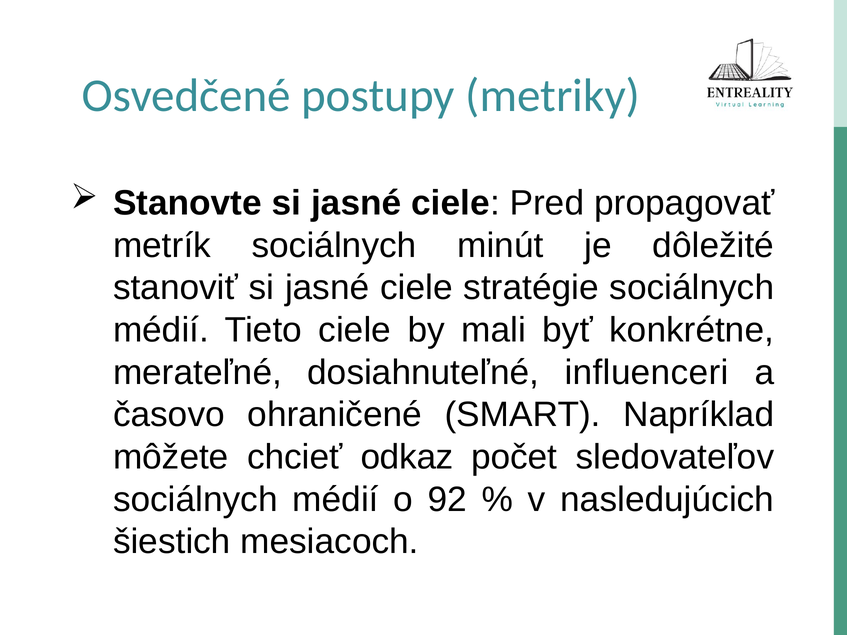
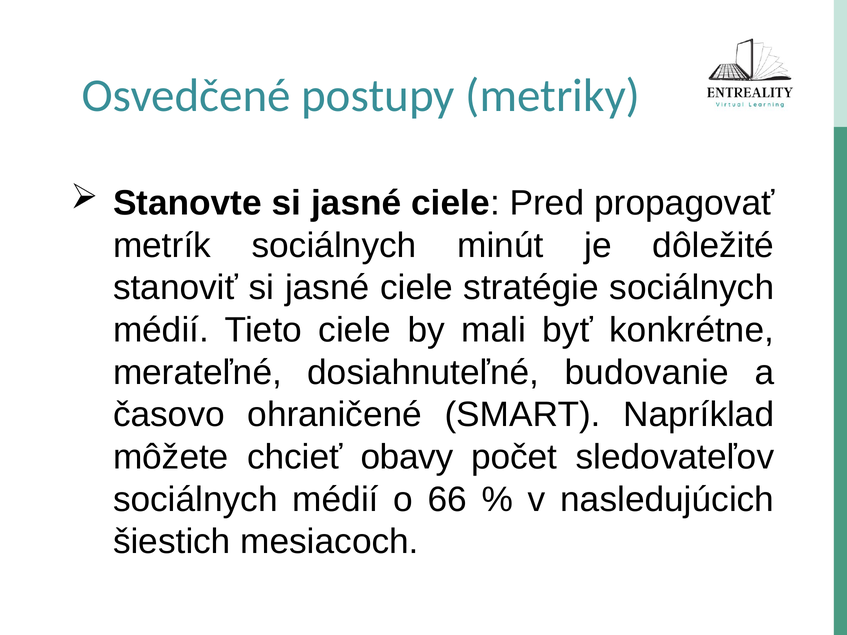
influenceri: influenceri -> budovanie (647, 373)
odkaz: odkaz -> obavy (407, 457)
92: 92 -> 66 (447, 500)
